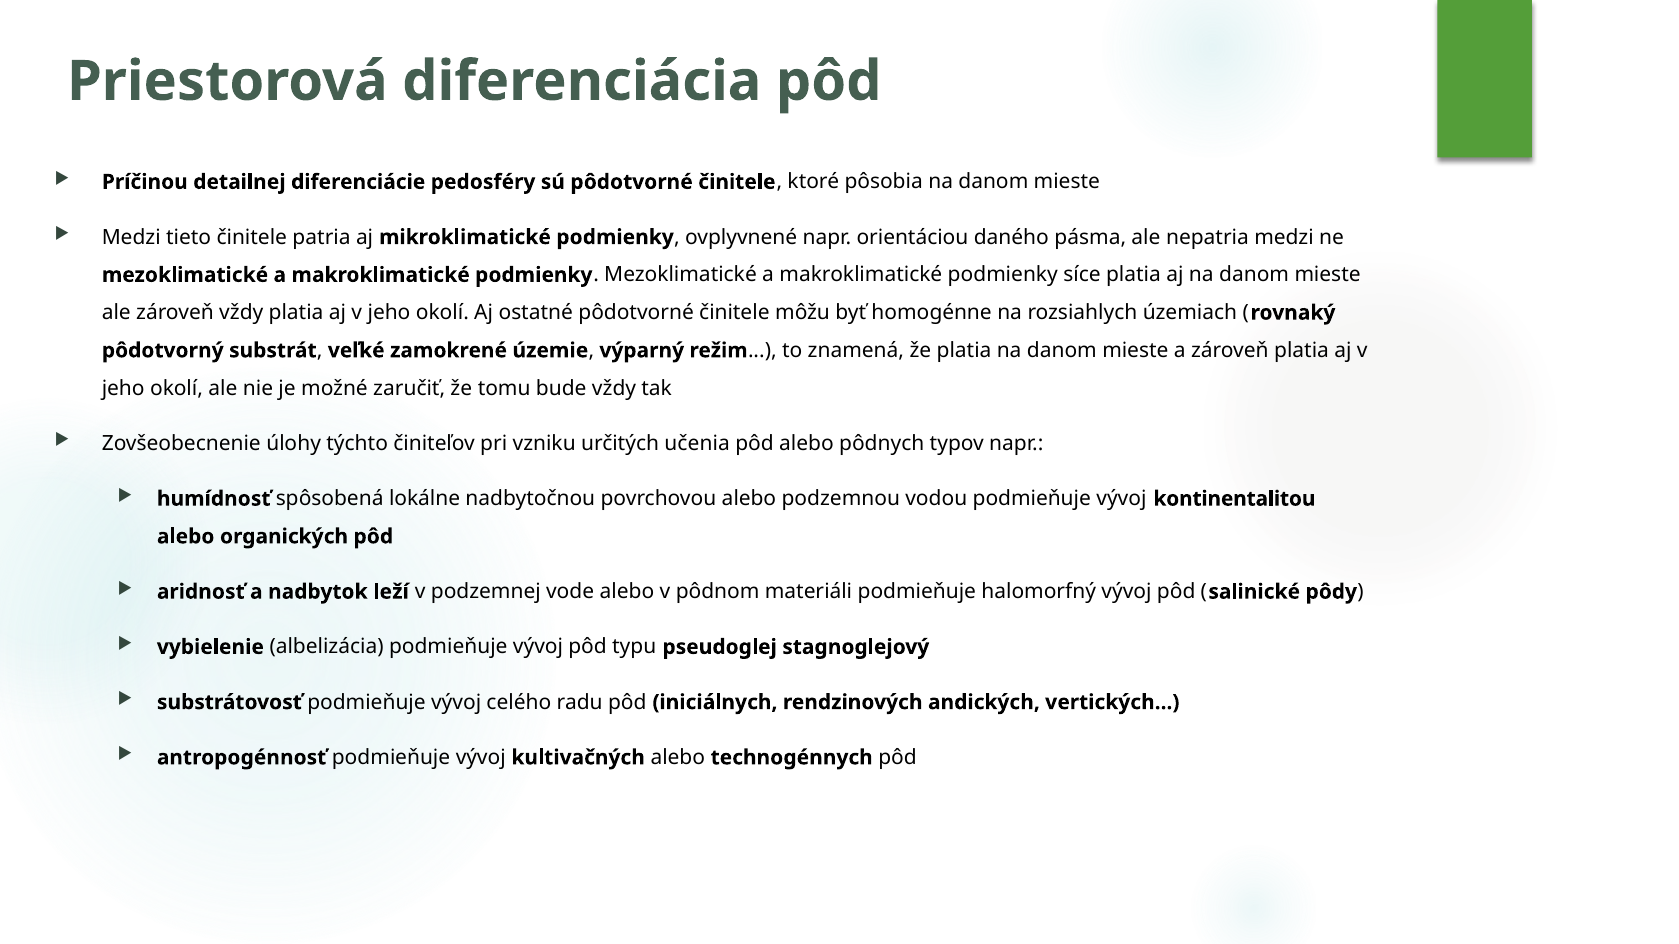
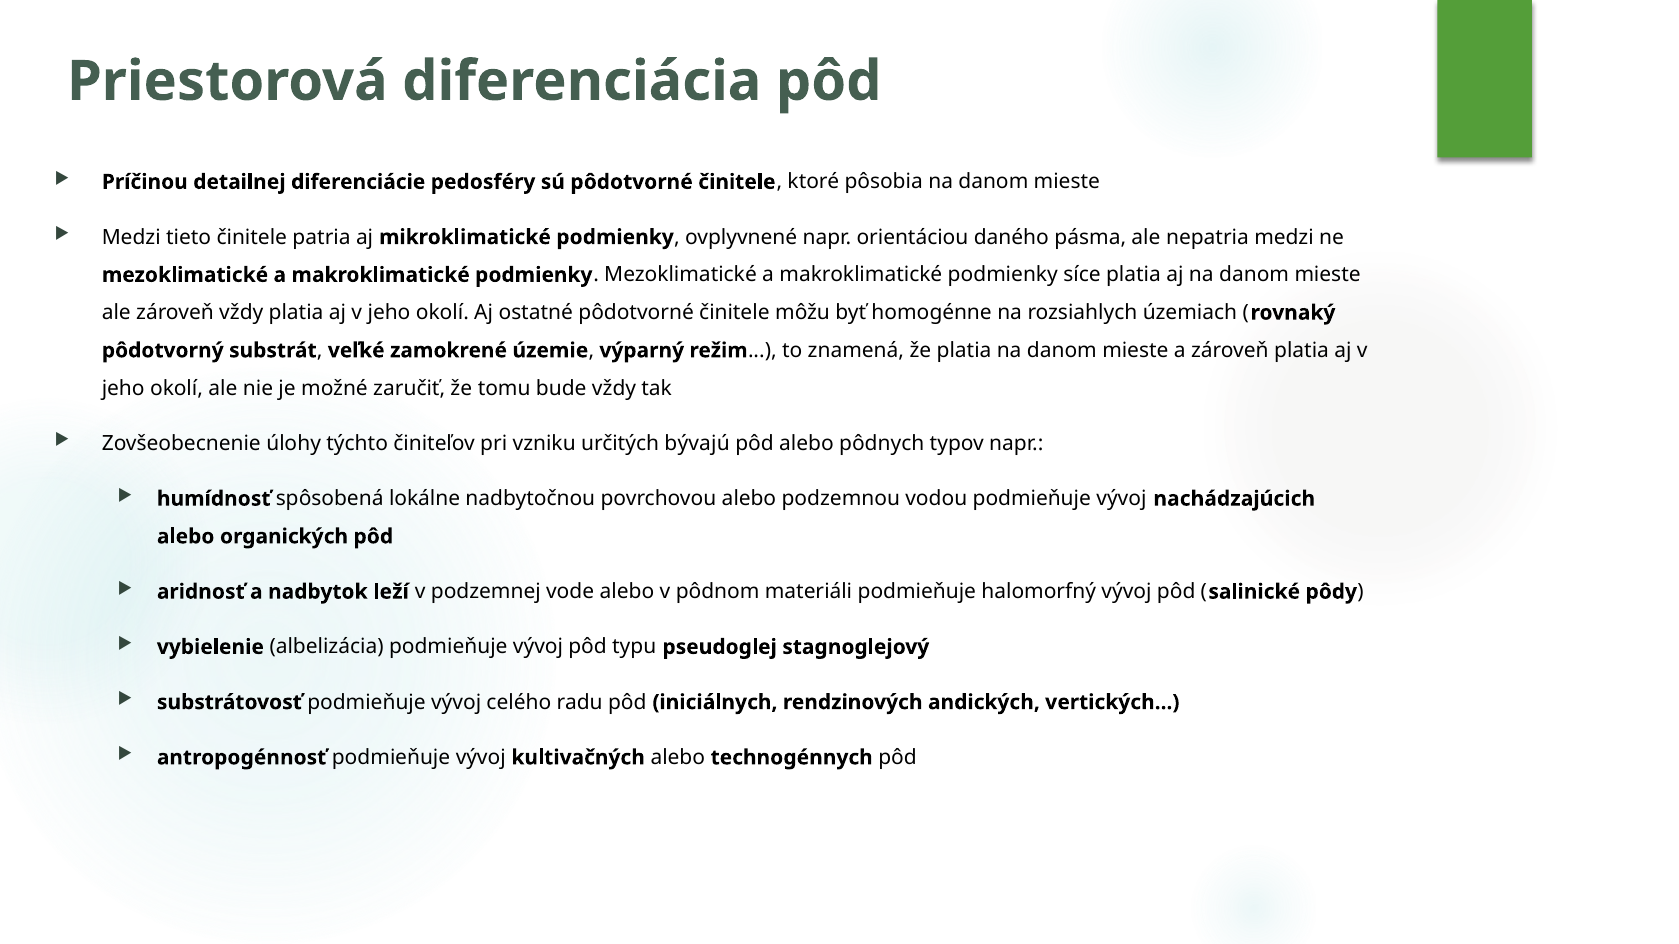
učenia: učenia -> bývajú (697, 444)
kontinentalitou: kontinentalitou -> nachádzajúcich (1234, 499)
